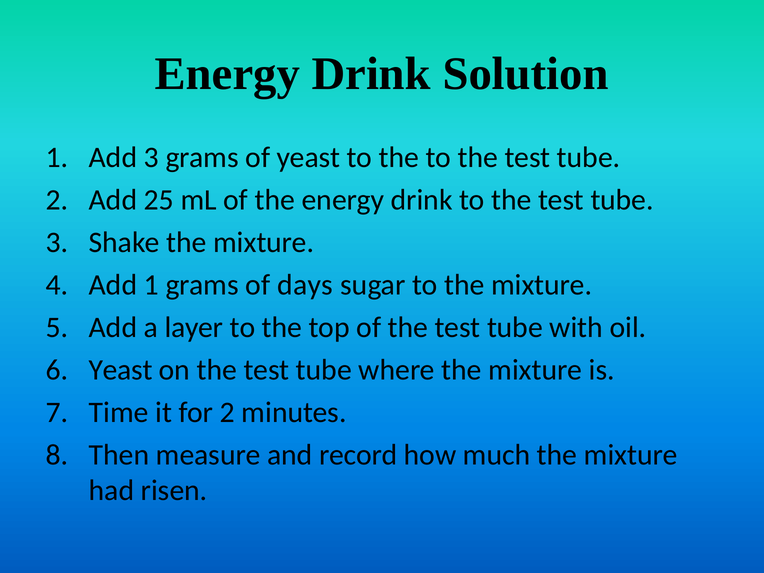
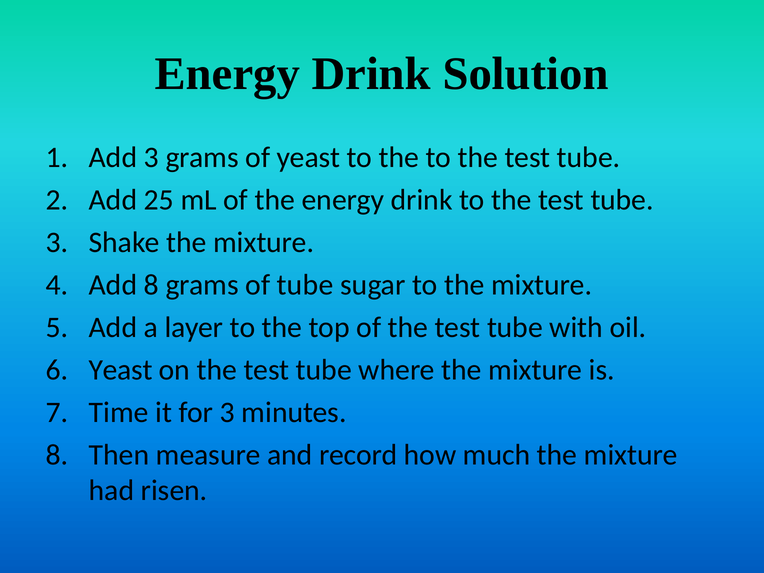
Add 1: 1 -> 8 (151, 285)
of days: days -> tube (305, 285)
for 2: 2 -> 3 (227, 412)
